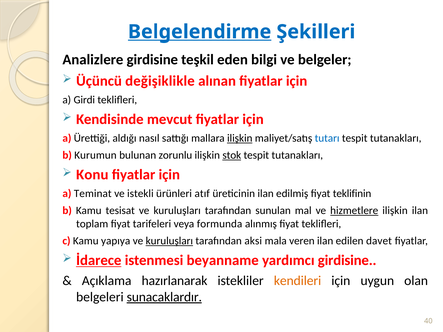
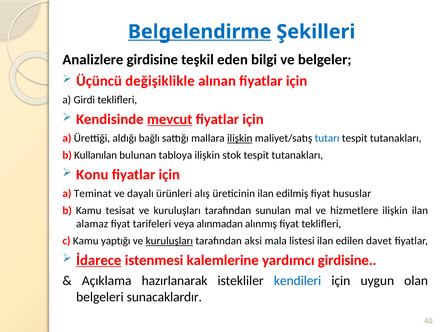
mevcut underline: none -> present (170, 119)
nasıl: nasıl -> bağlı (149, 138)
Kurumun: Kurumun -> Kullanılan (96, 155)
zorunlu: zorunlu -> tabloya (175, 155)
stok underline: present -> none (232, 155)
istekli: istekli -> dayalı (140, 194)
atıf: atıf -> alış (202, 194)
teklifinin: teklifinin -> hususlar (352, 194)
hizmetlere underline: present -> none (354, 211)
toplam: toplam -> alamaz (92, 224)
formunda: formunda -> alınmadan (220, 224)
yapıya: yapıya -> yaptığı (116, 241)
veren: veren -> listesi (302, 241)
beyanname: beyanname -> kalemlerine (223, 261)
kendileri colour: orange -> blue (298, 281)
sunacaklardır underline: present -> none (164, 297)
